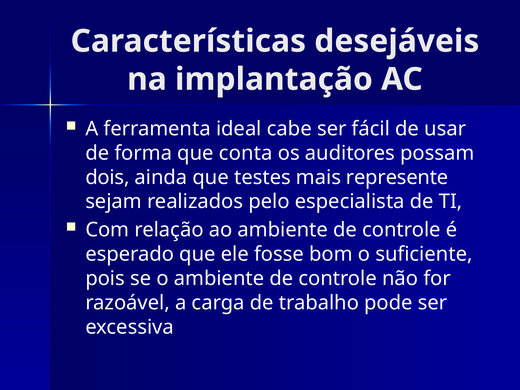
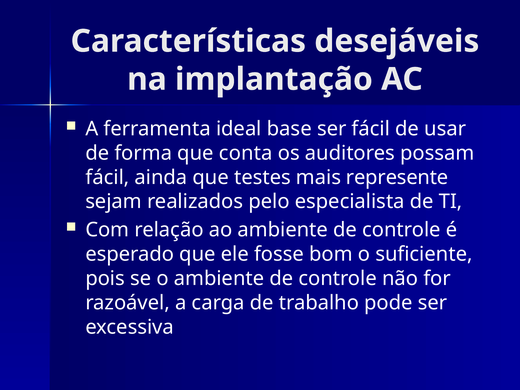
cabe: cabe -> base (289, 129)
dois: dois -> fácil (107, 177)
